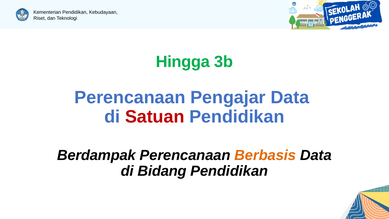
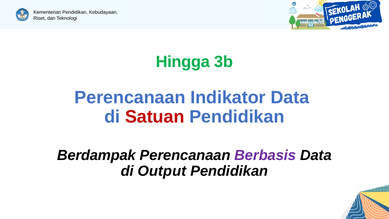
Pengajar: Pengajar -> Indikator (228, 97)
Berbasis colour: orange -> purple (265, 155)
Bidang: Bidang -> Output (162, 171)
